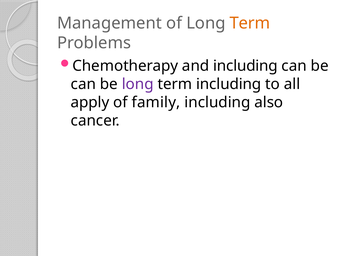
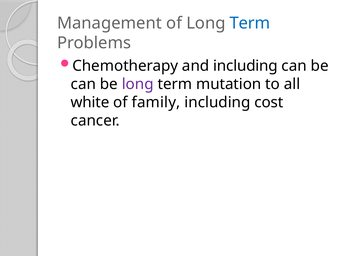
Term colour: orange -> blue (250, 23)
term including: including -> mutation (229, 84)
apply: apply -> white (90, 103)
also: also -> cost (269, 103)
